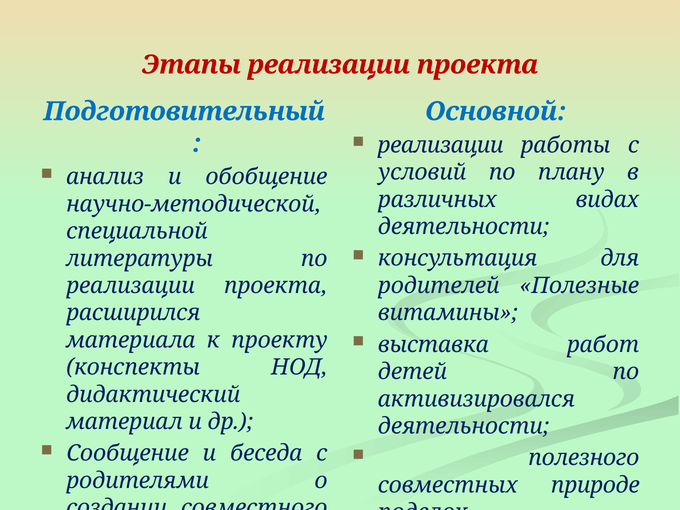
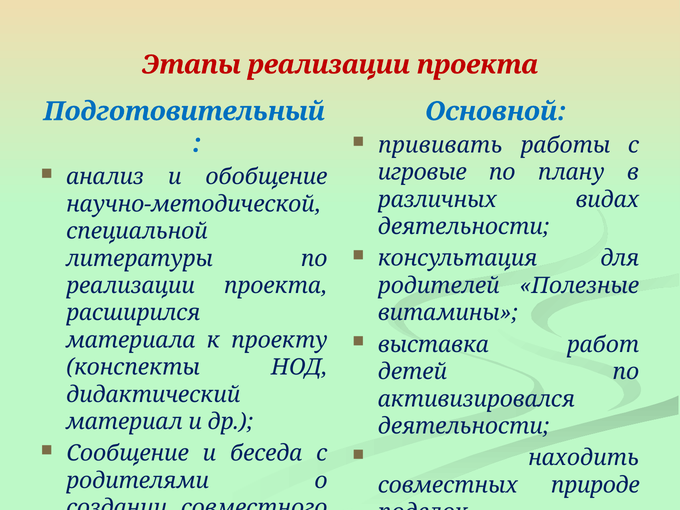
реализации: реализации -> прививать (440, 145)
условий: условий -> игровые (422, 172)
полезного: полезного -> находить (584, 458)
